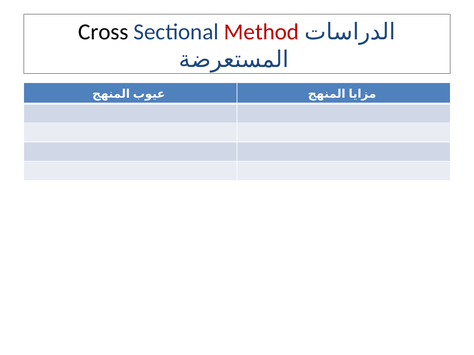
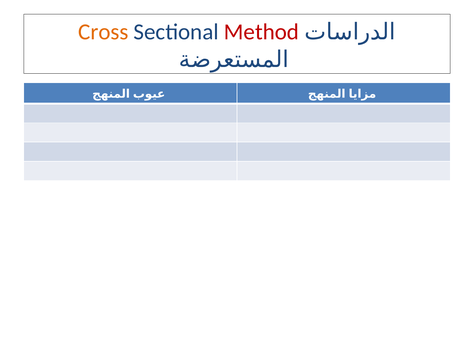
Cross colour: black -> orange (103, 32)
